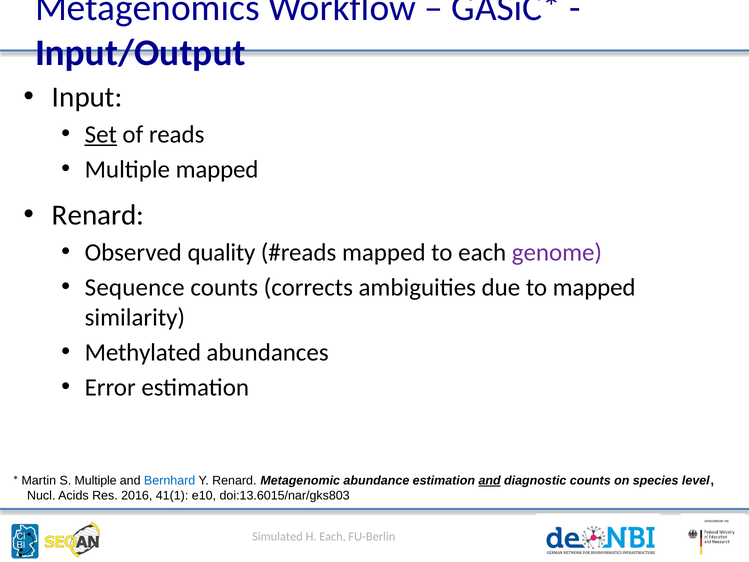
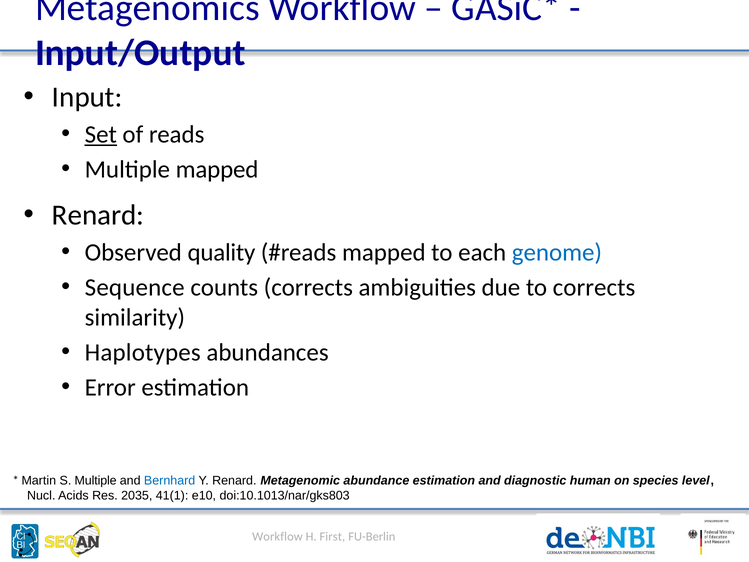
genome colour: purple -> blue (557, 252)
to mapped: mapped -> corrects (594, 287)
Methylated: Methylated -> Haplotypes (143, 352)
and underline: present -> none (490, 481)
diagnostic counts: counts -> human (590, 481)
2016: 2016 -> 2035 (137, 496)
doi:13.6015/nar/gks803: doi:13.6015/nar/gks803 -> doi:10.1013/nar/gks803 (285, 496)
Simulated: Simulated -> Workflow (277, 536)
H Each: Each -> First (332, 536)
